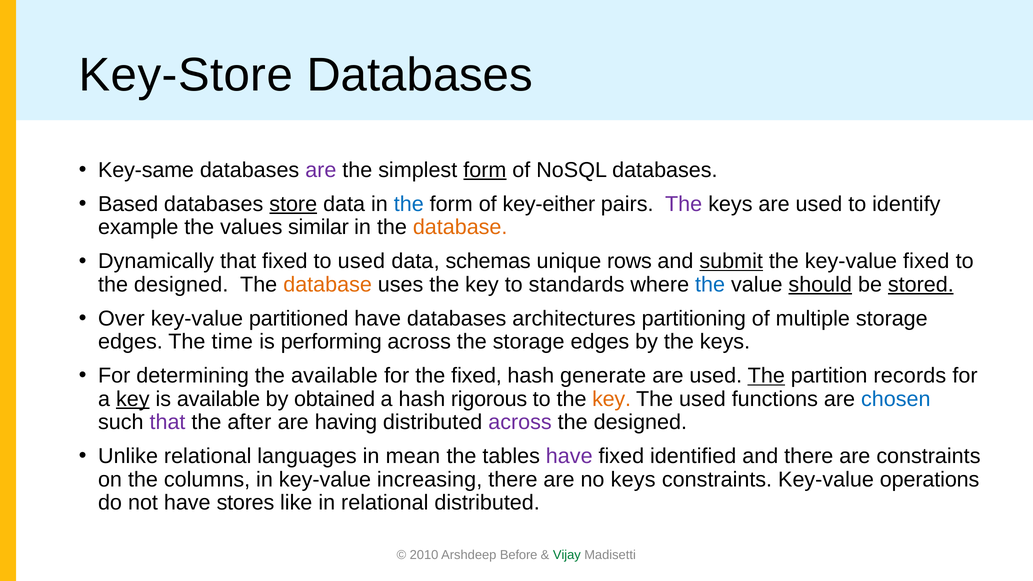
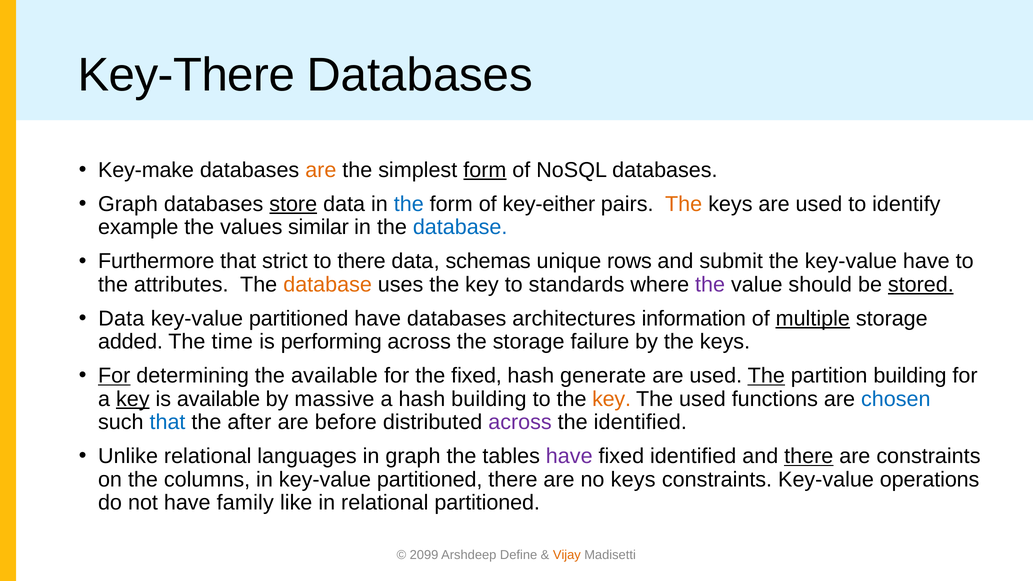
Key-Store: Key-Store -> Key-There (186, 75)
Key-same: Key-same -> Key-make (146, 170)
are colour: purple -> orange (321, 170)
Based: Based -> Graph (128, 204)
The colour: purple -> orange (684, 204)
database colour: orange -> blue (460, 227)
Dynamically: Dynamically -> Furthermore (156, 261)
that ﬁxed: ﬁxed -> strict (285, 261)
to used: used -> there (362, 261)
submit underline: present -> none (731, 261)
key-value fixed: fixed -> have (926, 261)
designed: designed -> attributes (181, 285)
the colour: blue -> purple (710, 285)
should underline: present -> none (820, 285)
Over: Over -> Data (121, 319)
partitioning: partitioning -> information (694, 319)
multiple underline: none -> present (813, 319)
edges: edges -> added (131, 342)
the storage edges: edges -> failure (600, 342)
For underline: none -> present (114, 376)
partition records: records -> building (910, 376)
obtained: obtained -> massive (334, 399)
hash rigorous: rigorous -> building (489, 399)
that colour: purple -> blue (168, 422)
having: having -> before (346, 422)
designed: designed -> identiﬁed (640, 422)
in mean: mean -> graph (413, 456)
there underline: none -> present (809, 456)
in key-value increasing: increasing -> partitioned (430, 480)
stores: stores -> family (245, 503)
relational distributed: distributed -> partitioned (487, 503)
2010: 2010 -> 2099 (424, 555)
Before: Before -> Deﬁne (519, 555)
Vijay colour: green -> orange (567, 555)
